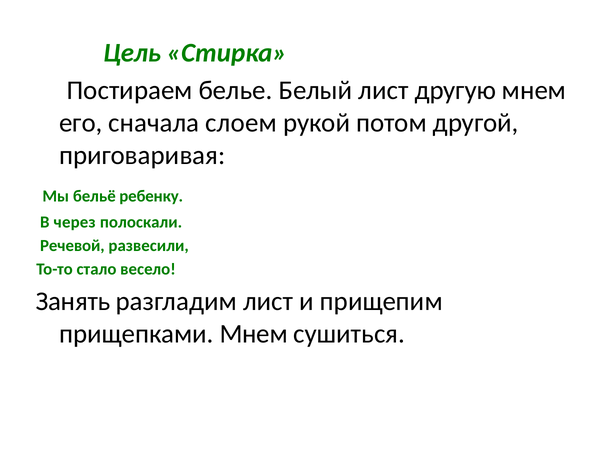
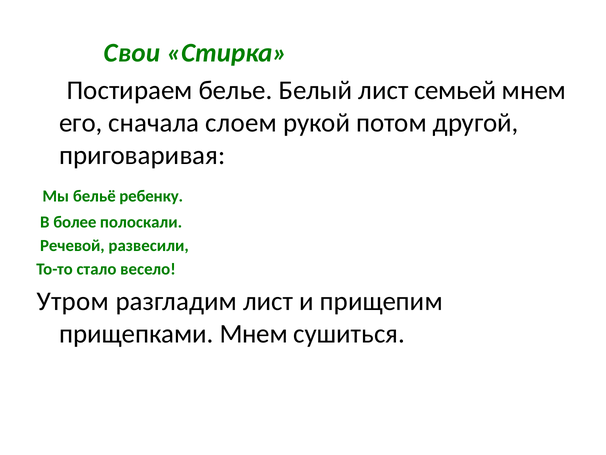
Цель: Цель -> Свои (132, 53)
другую: другую -> семьей (455, 90)
через: через -> более (75, 222)
Занять: Занять -> Утром (73, 301)
